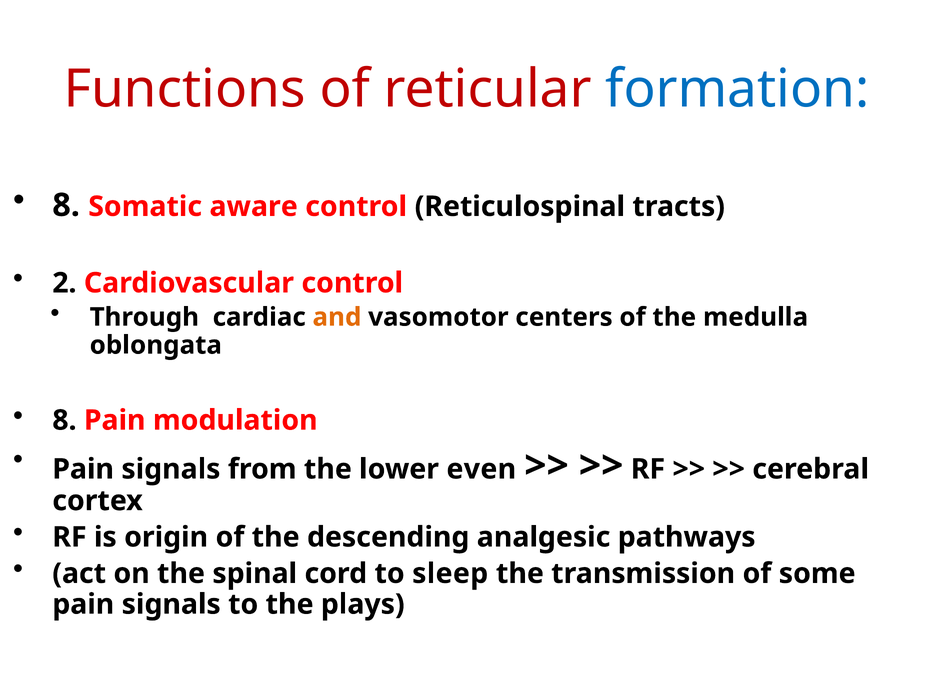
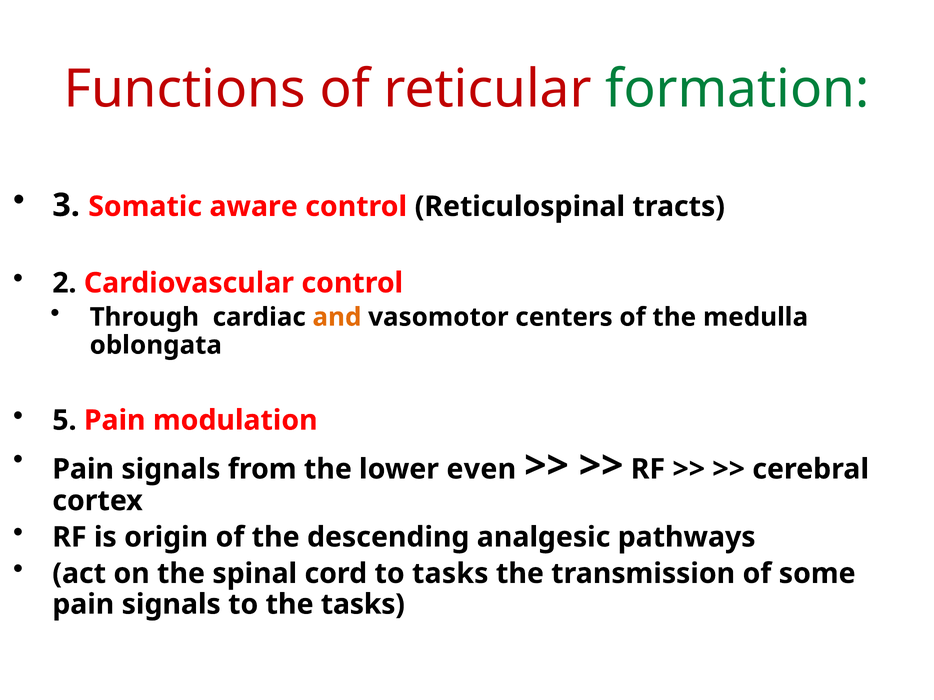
formation colour: blue -> green (737, 89)
8: 8 -> 3 (66, 205)
8: 8 -> 5 (64, 421)
to sleep: sleep -> tasks (450, 574)
the plays: plays -> tasks (363, 605)
